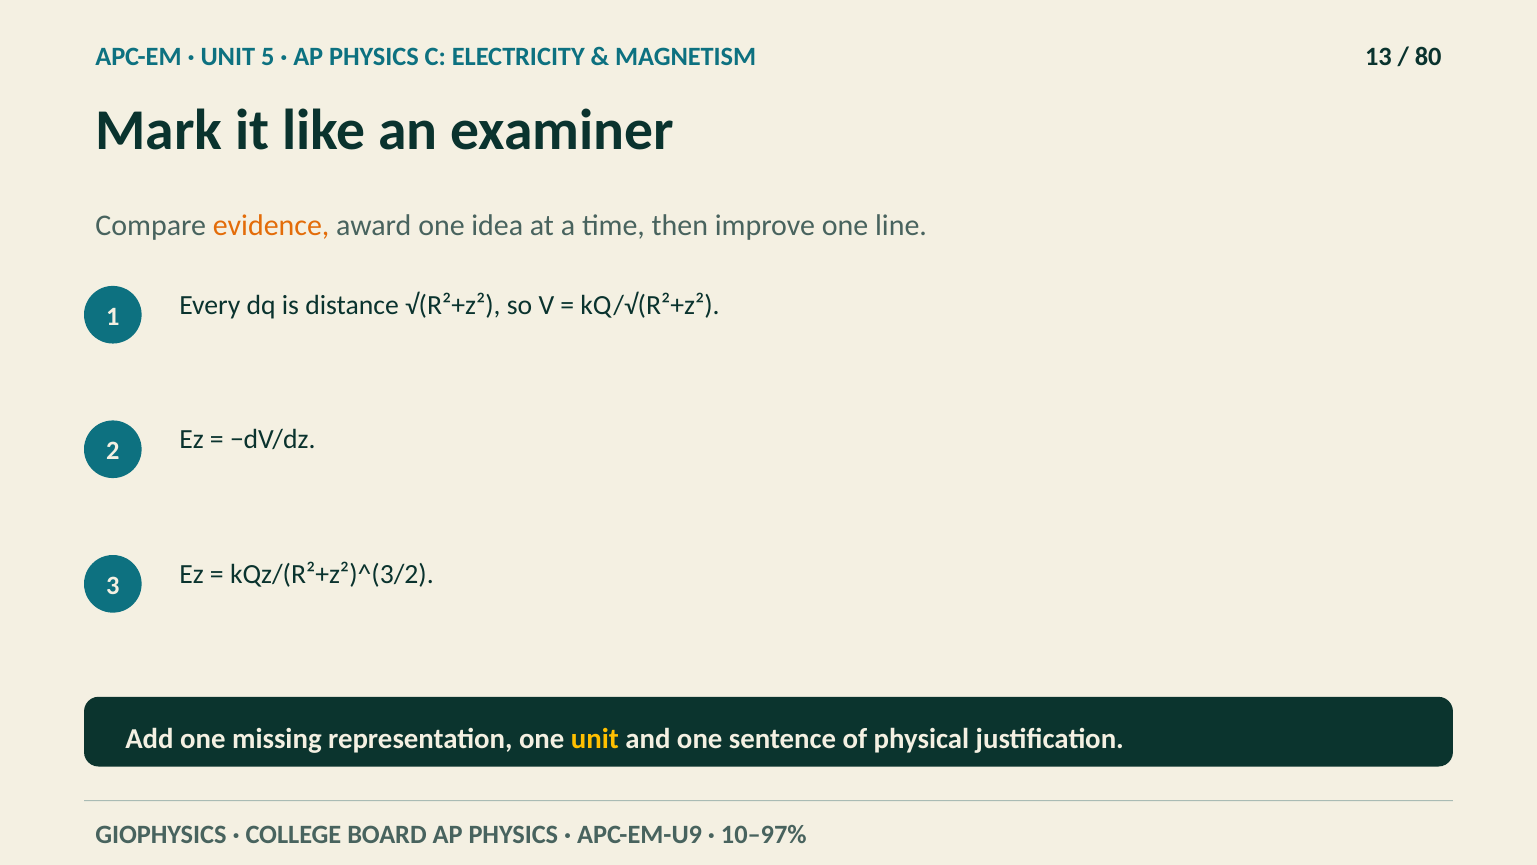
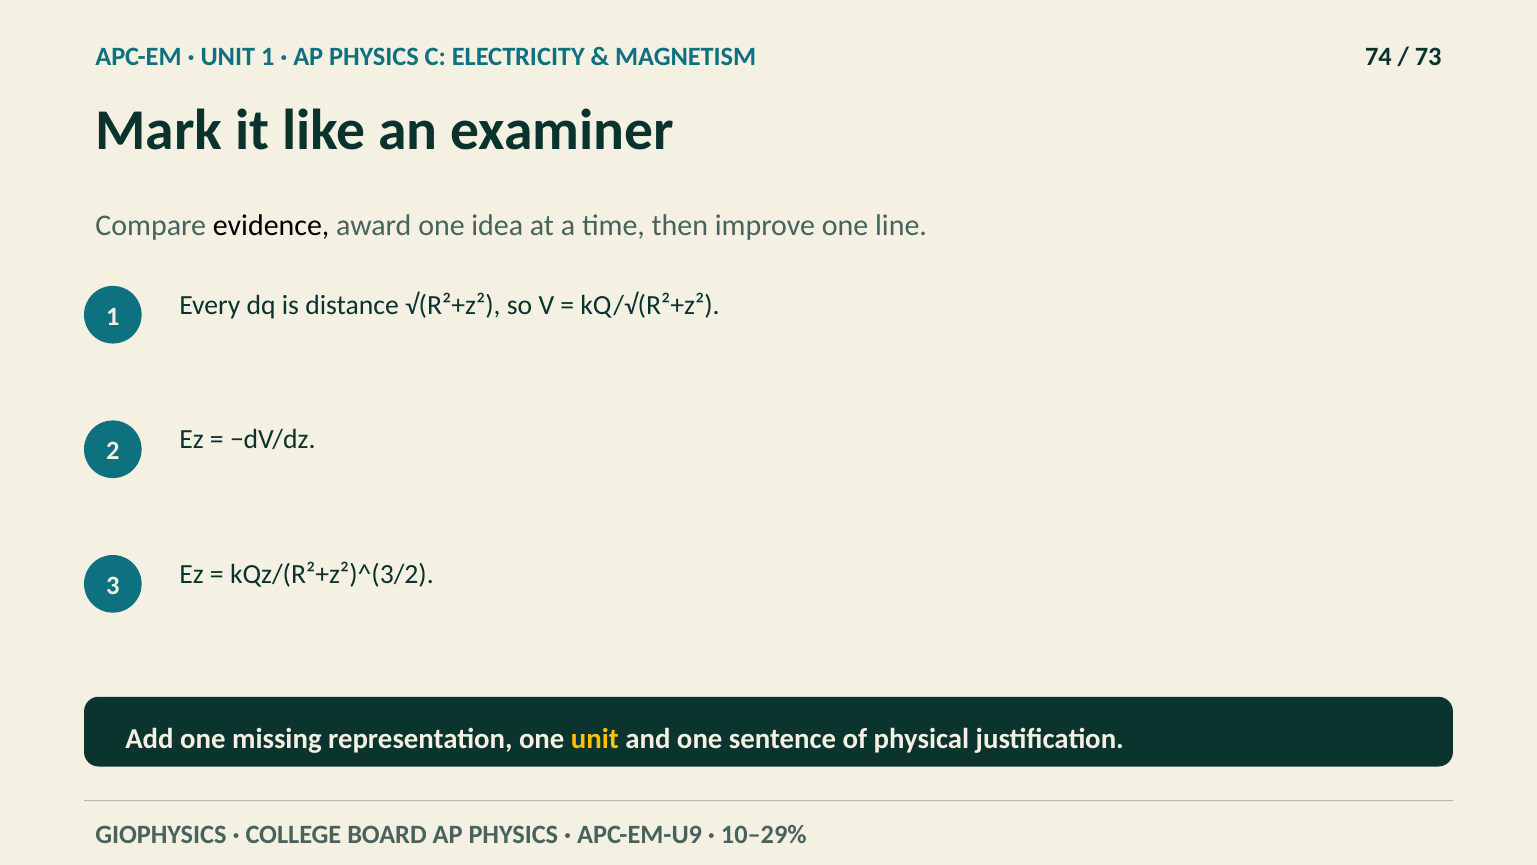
UNIT 5: 5 -> 1 (268, 57)
13: 13 -> 74 (1378, 57)
80: 80 -> 73 (1428, 57)
evidence colour: orange -> black (271, 225)
10–97%: 10–97% -> 10–29% (764, 834)
